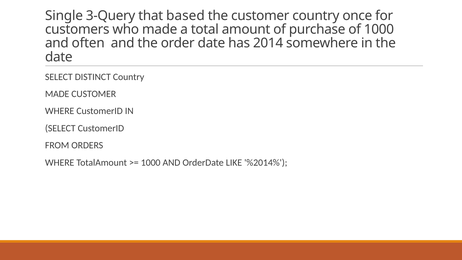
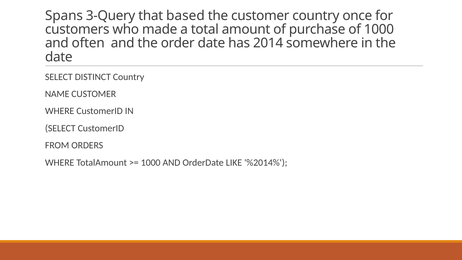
Single: Single -> Spans (64, 16)
MADE: MADE -> NAME (57, 94)
